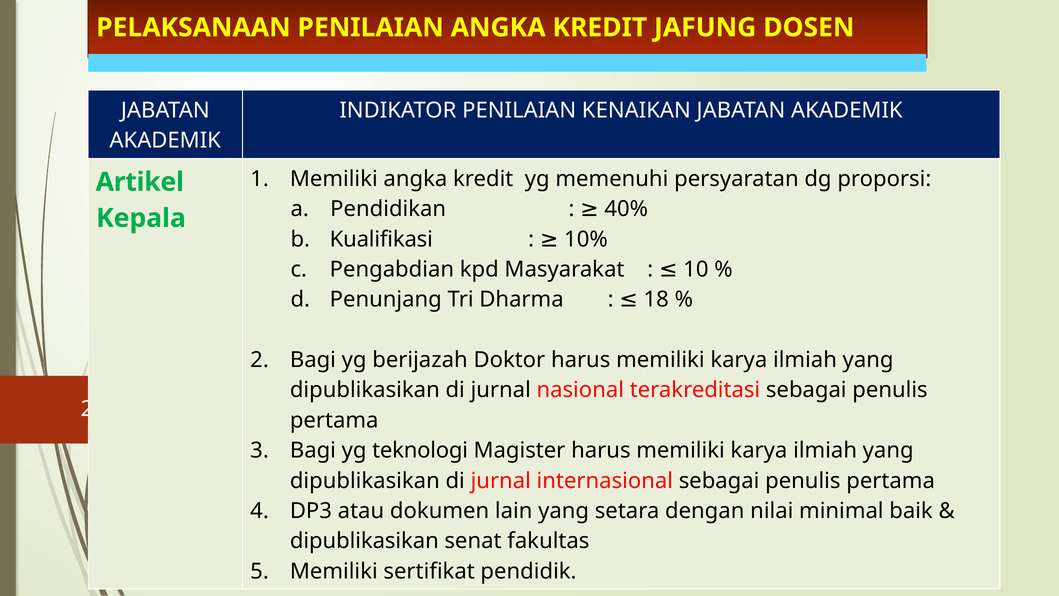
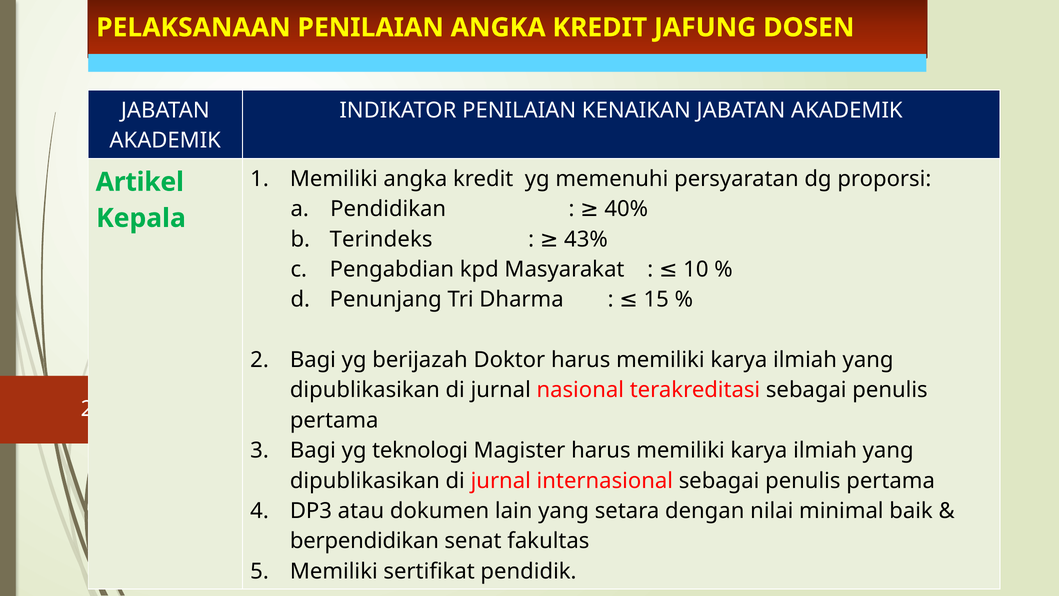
Kualifikasi: Kualifikasi -> Terindeks (381, 239)
10%: 10% -> 43% (586, 239)
18: 18 -> 15 (656, 299)
dipublikasikan: dipublikasikan -> berpendidikan (364, 541)
